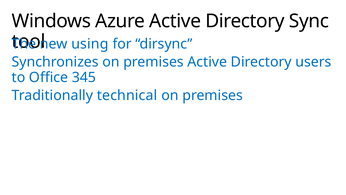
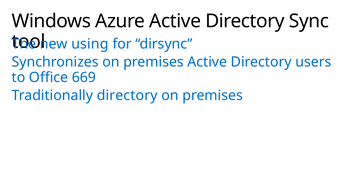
345: 345 -> 669 (84, 77)
Traditionally technical: technical -> directory (127, 95)
